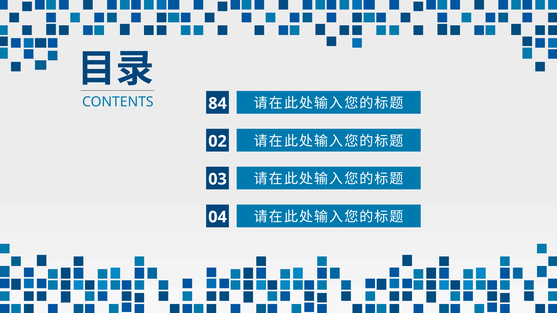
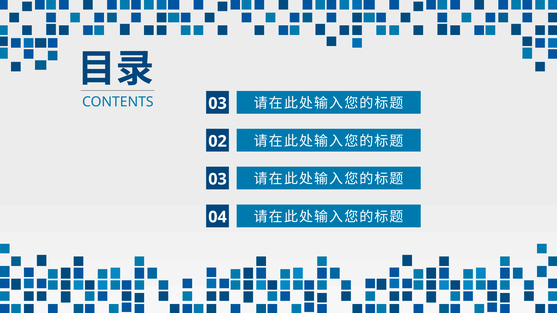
CONTENTS 84: 84 -> 03 (218, 104)
